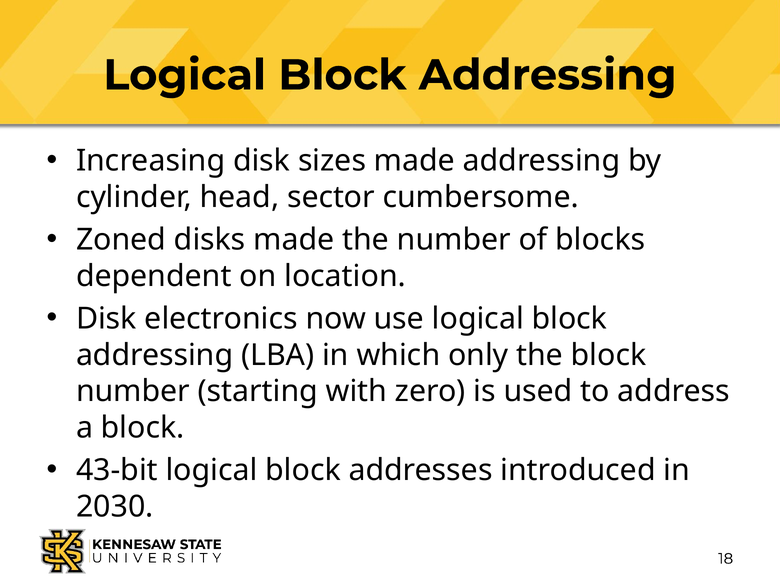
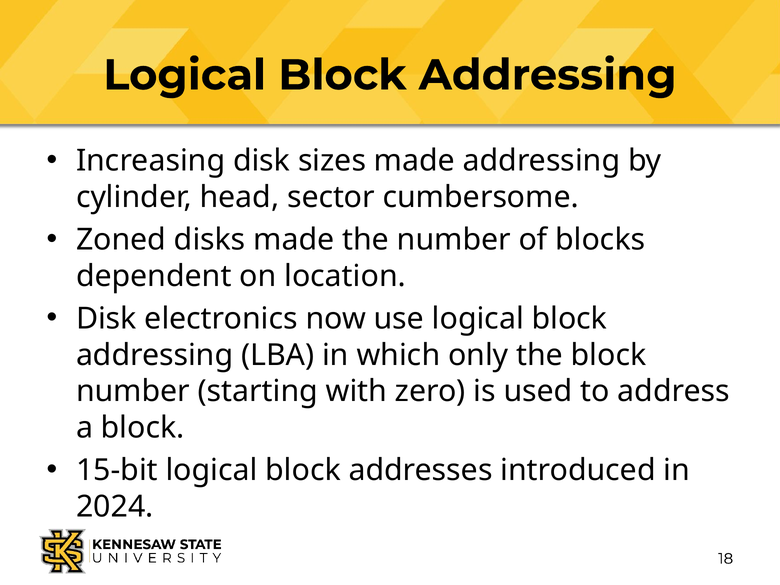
43-bit: 43-bit -> 15-bit (117, 470)
2030: 2030 -> 2024 (115, 507)
